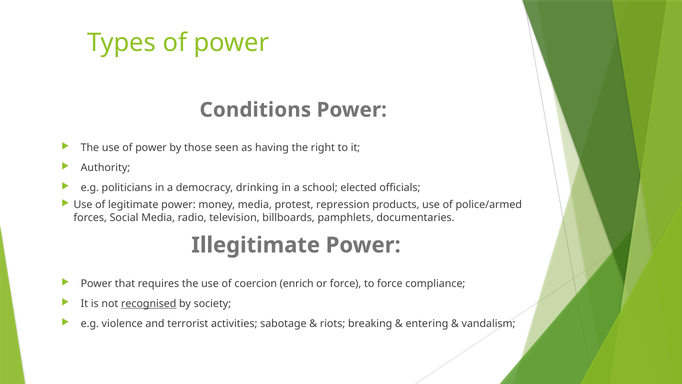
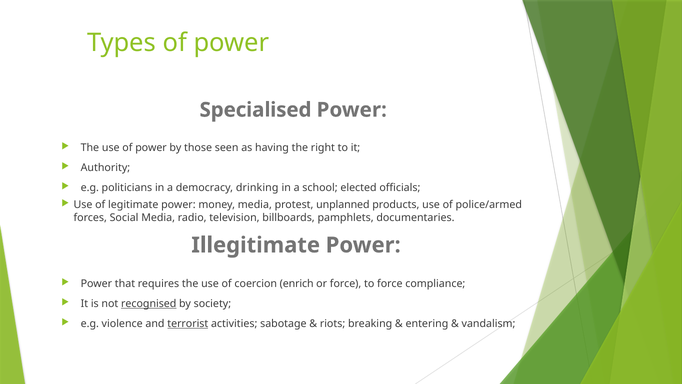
Conditions: Conditions -> Specialised (256, 110)
repression: repression -> unplanned (343, 205)
terrorist underline: none -> present (188, 323)
